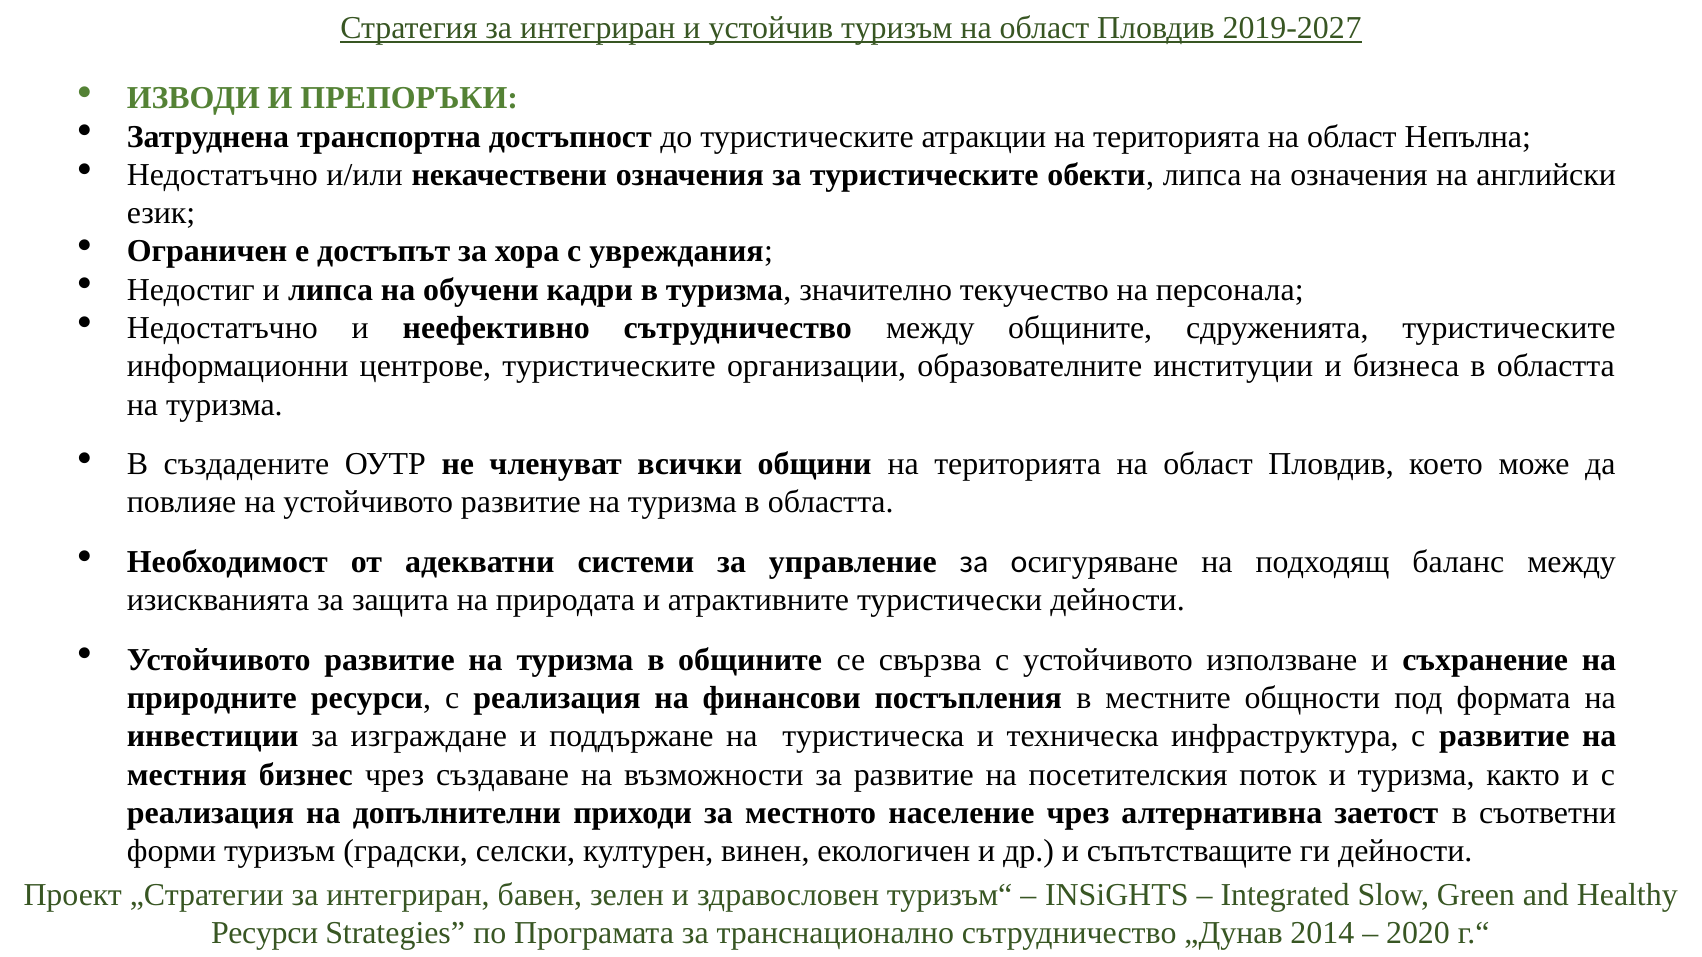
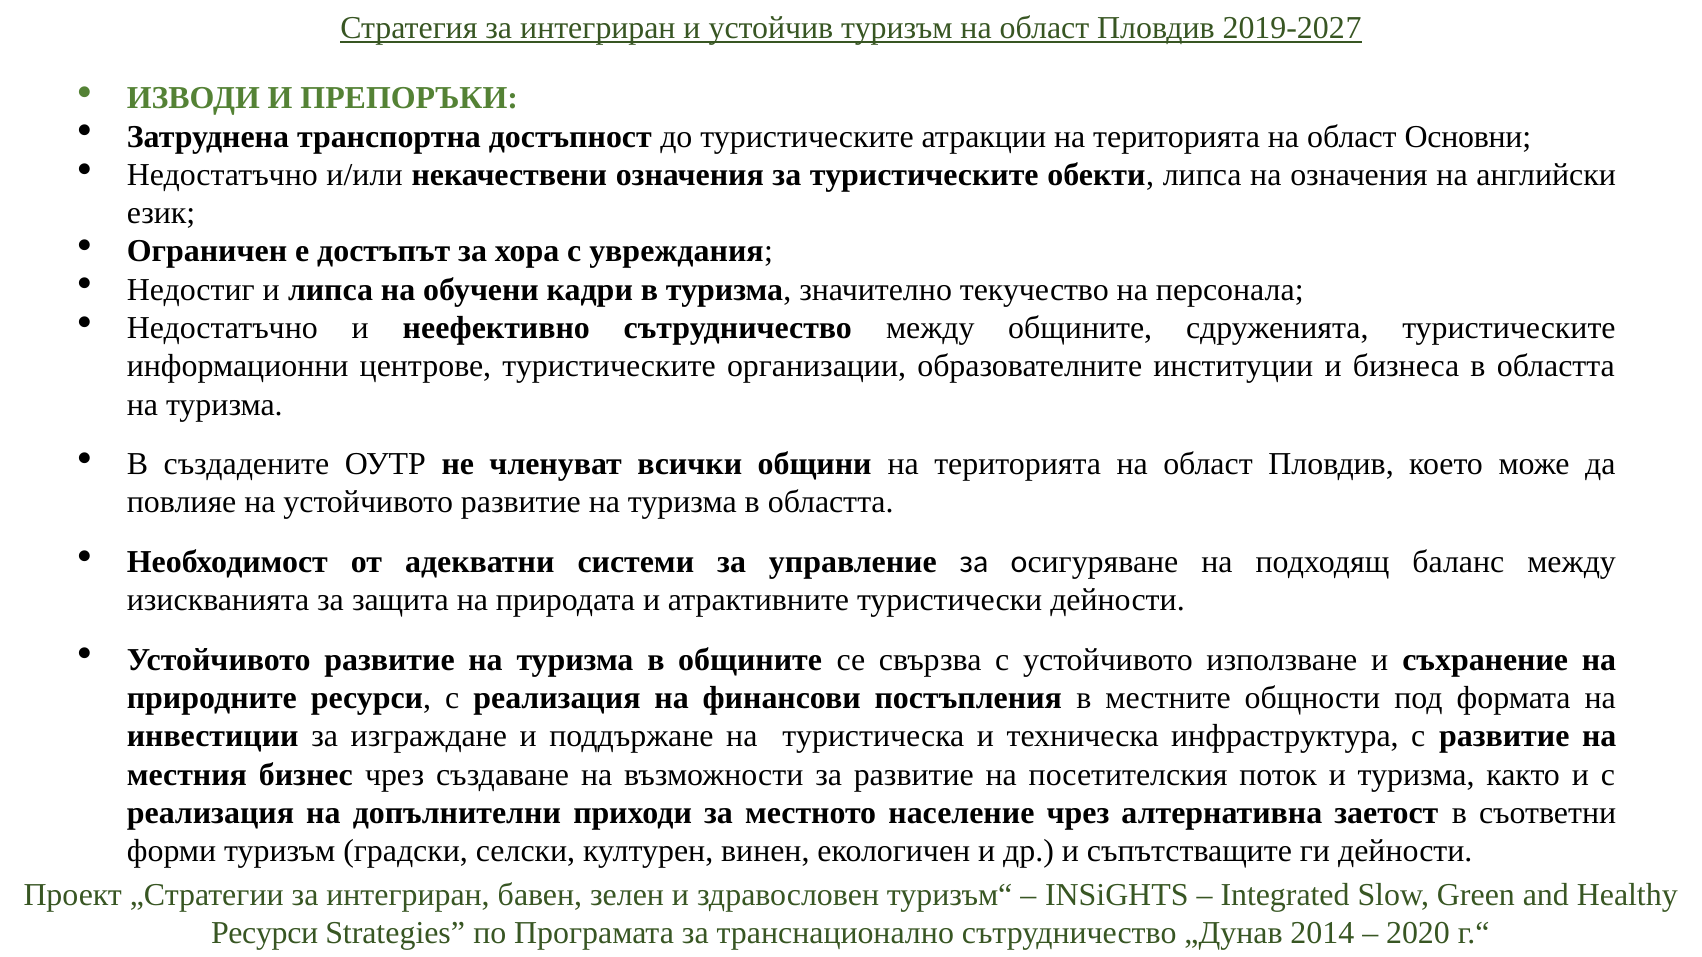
Непълна: Непълна -> Основни (1468, 137)
